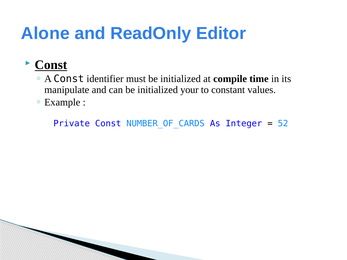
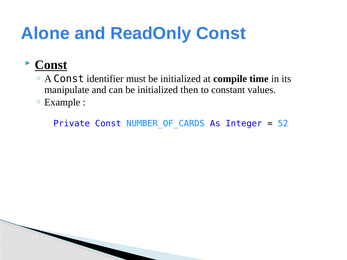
ReadOnly Editor: Editor -> Const (221, 33)
your: your -> then (189, 90)
